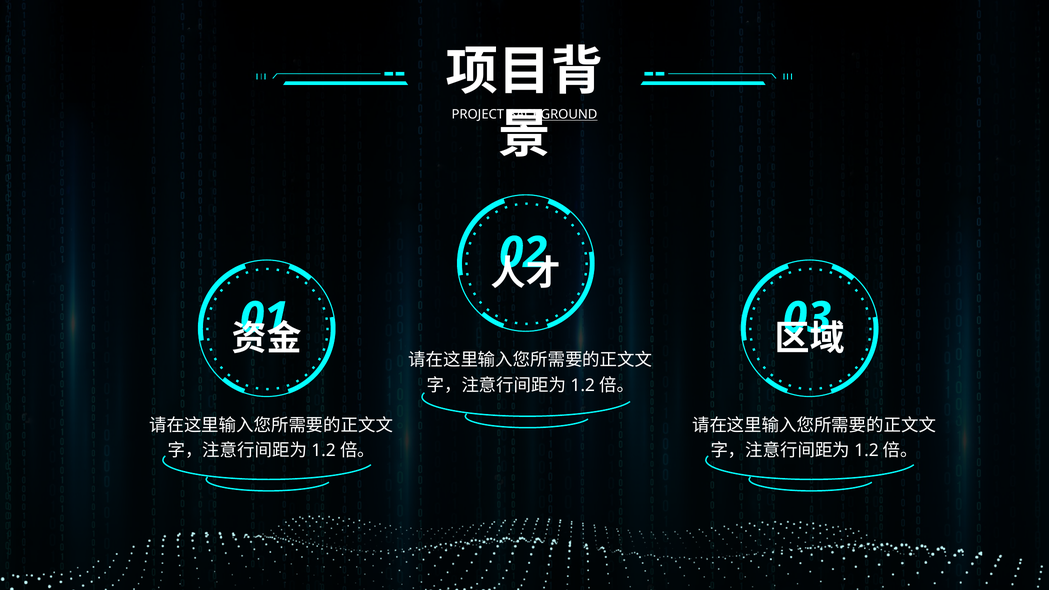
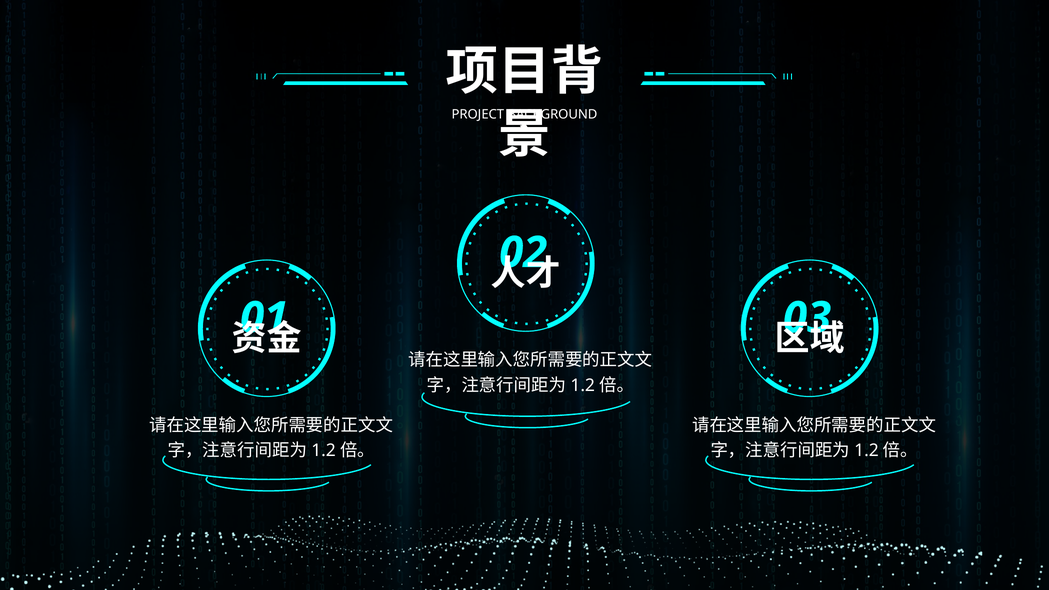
BACKGROUND underline: present -> none (552, 115)
